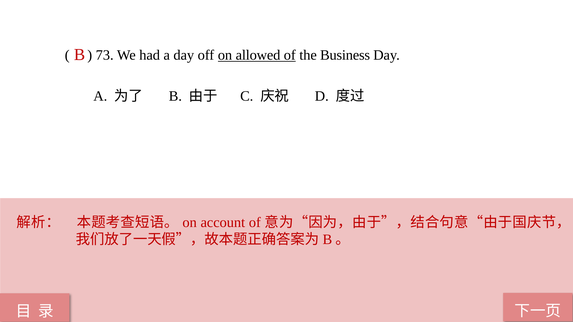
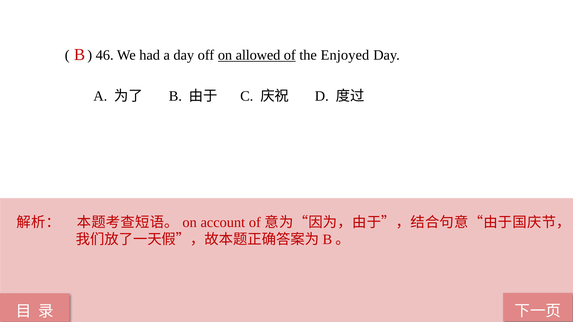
73: 73 -> 46 (105, 55)
Business: Business -> Enjoyed (345, 55)
